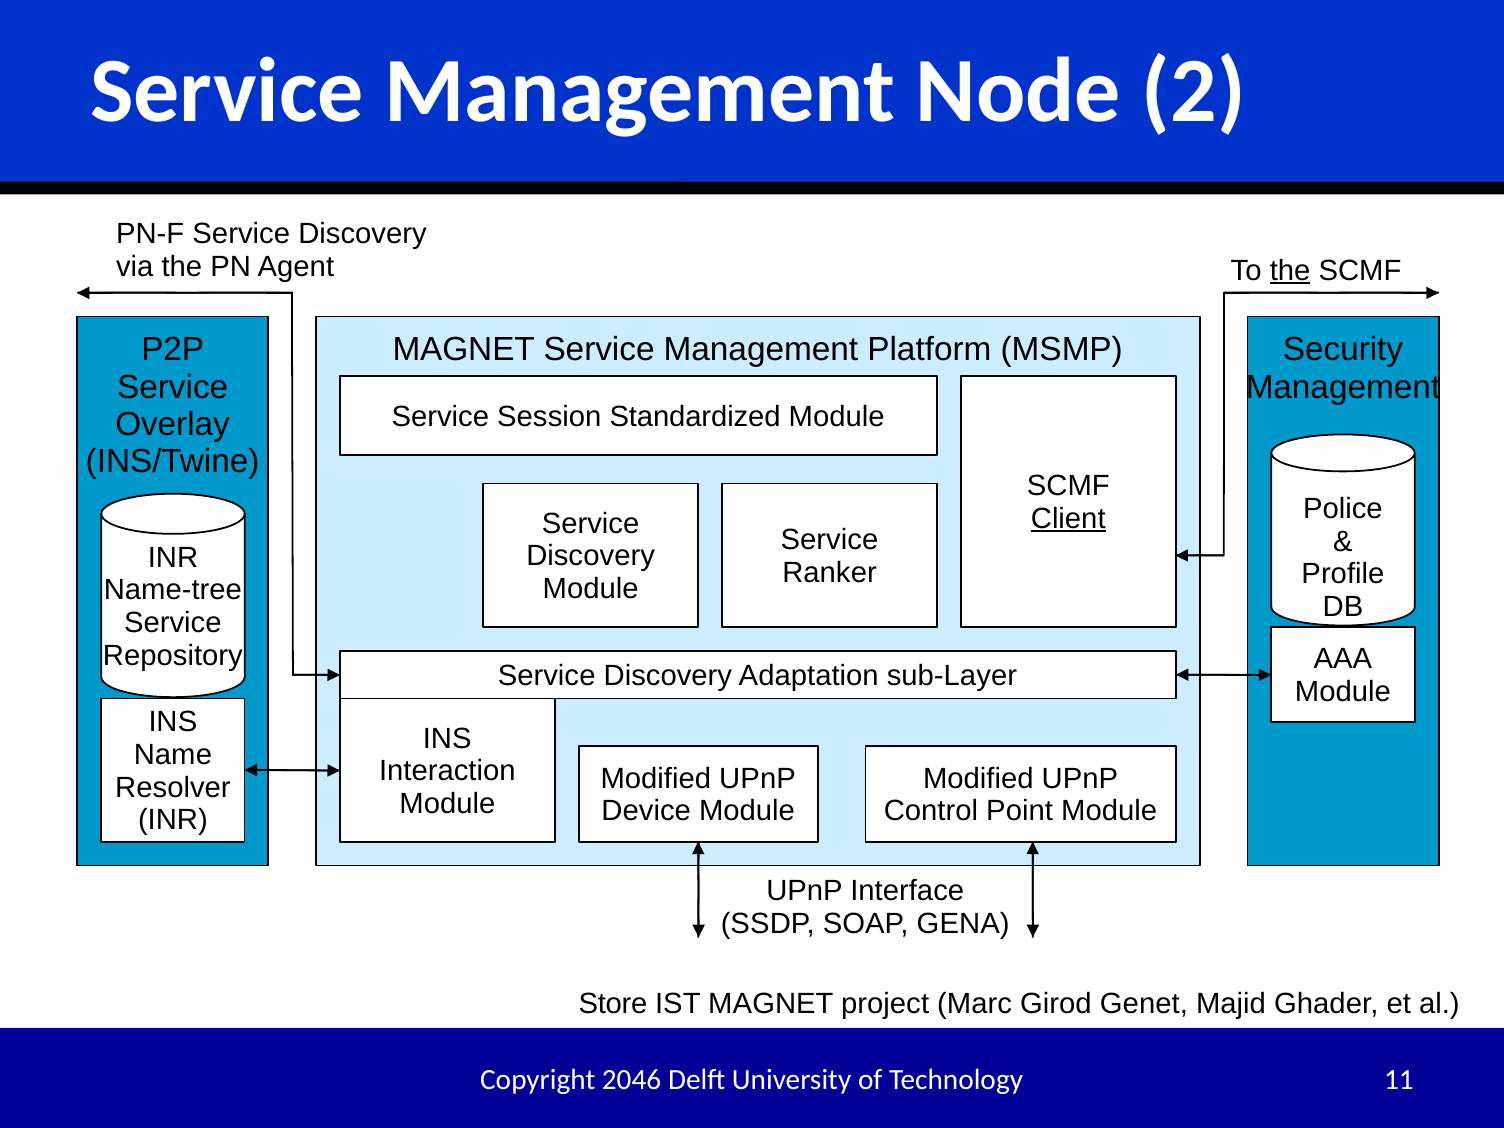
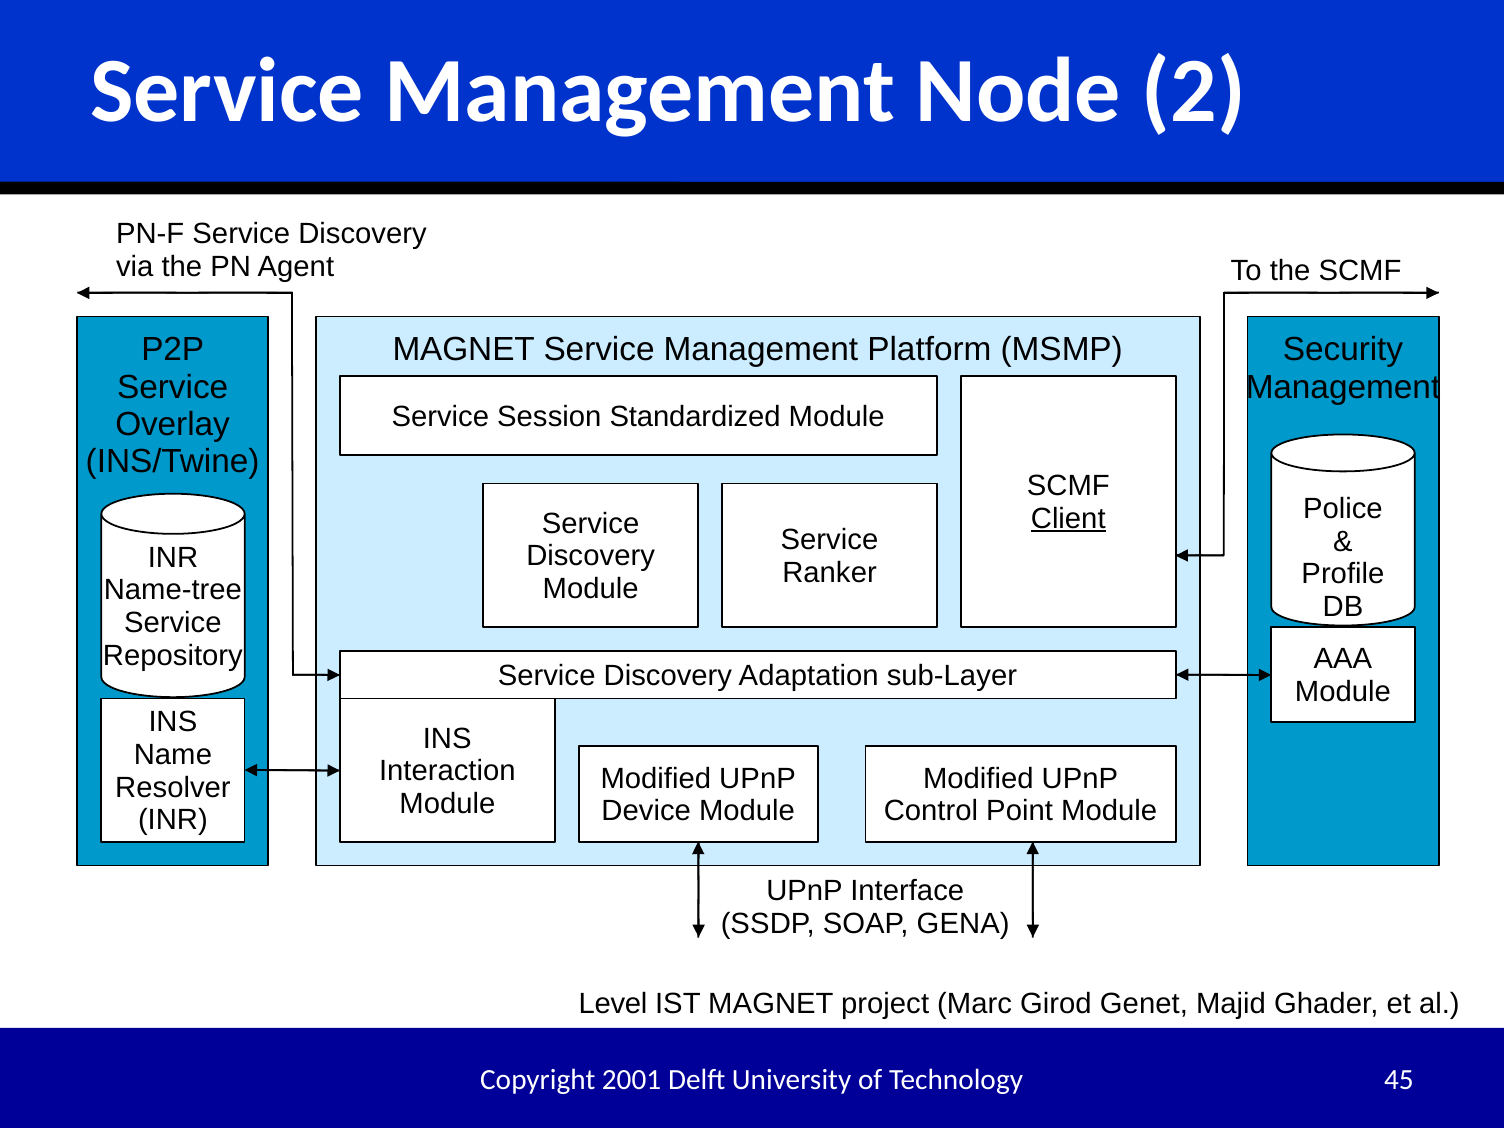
the underline: present -> none (1290, 271)
Store: Store -> Level (613, 1004)
2046: 2046 -> 2001 (632, 1080)
11: 11 -> 45 (1399, 1080)
